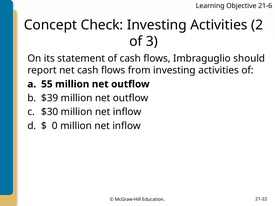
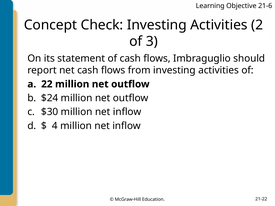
55: 55 -> 22 (47, 84)
$39: $39 -> $24 (50, 98)
0: 0 -> 4 (55, 126)
